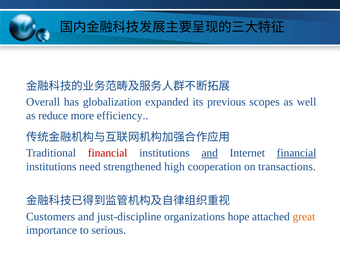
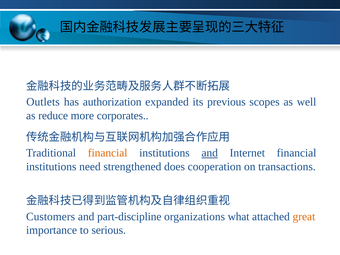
Overall: Overall -> Outlets (43, 102)
globalization: globalization -> authorization (112, 102)
efficiency: efficiency -> corporates (123, 116)
financial colour: red -> orange (108, 153)
financial underline: present -> none (297, 153)
high: high -> does (175, 167)
just-discipline: just-discipline -> part-discipline (129, 217)
hope: hope -> what (239, 217)
